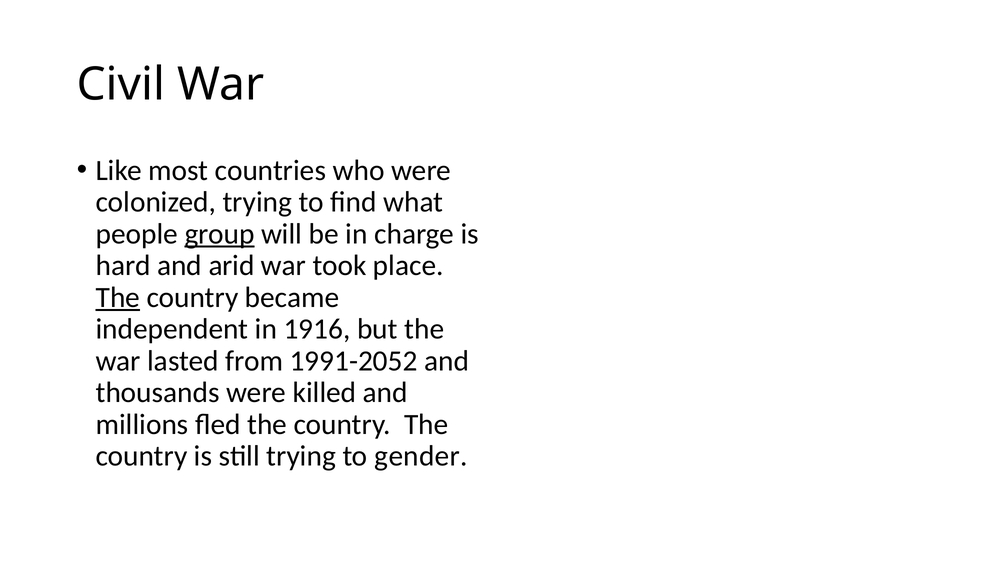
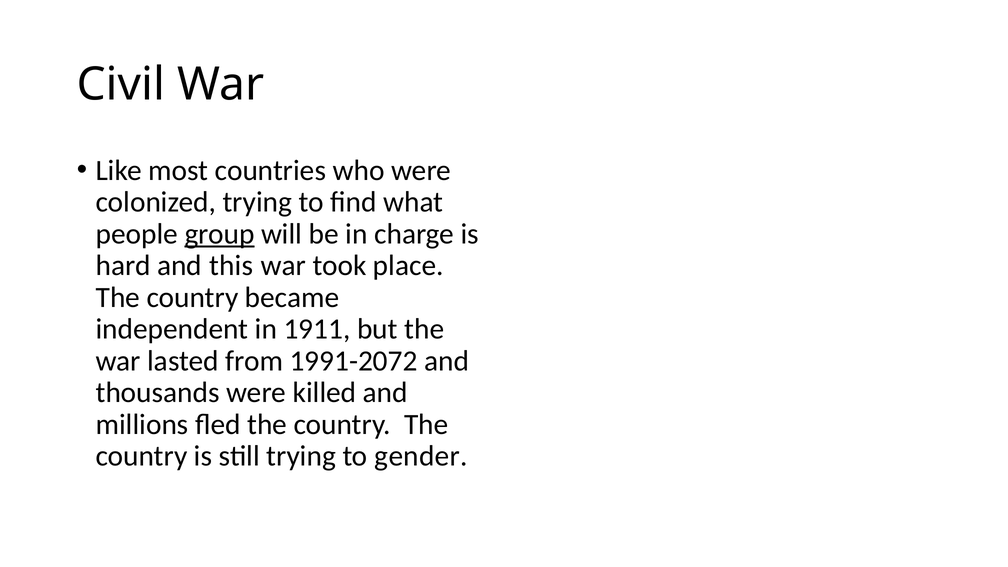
arid: arid -> this (231, 266)
The underline: present -> none (118, 297)
1916: 1916 -> 1911 (317, 329)
1991-2052: 1991-2052 -> 1991-2072 (354, 361)
